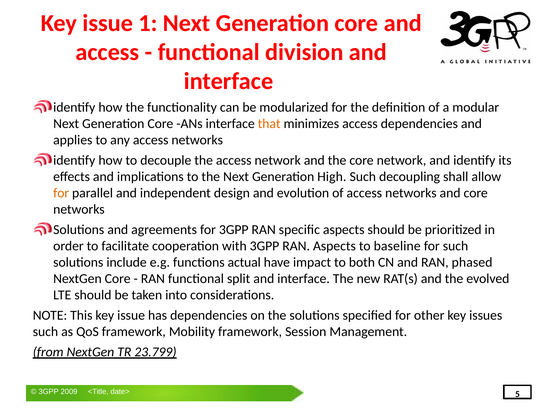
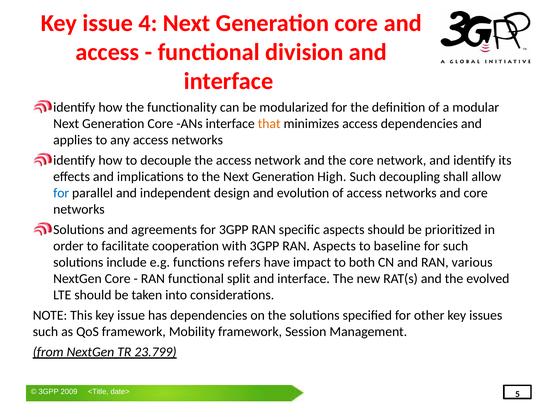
1: 1 -> 4 (148, 23)
for colour: orange -> blue (61, 193)
actual: actual -> refers (244, 263)
phased: phased -> various (472, 263)
